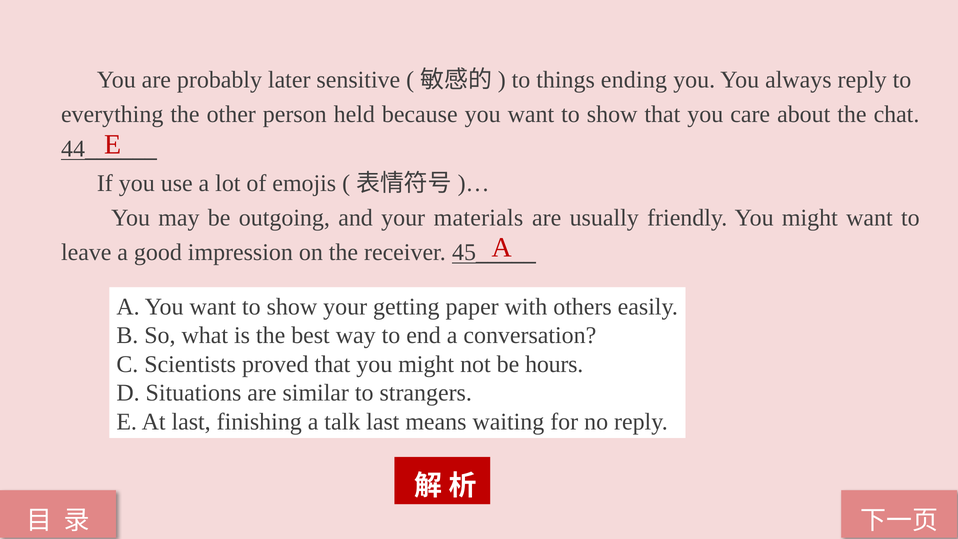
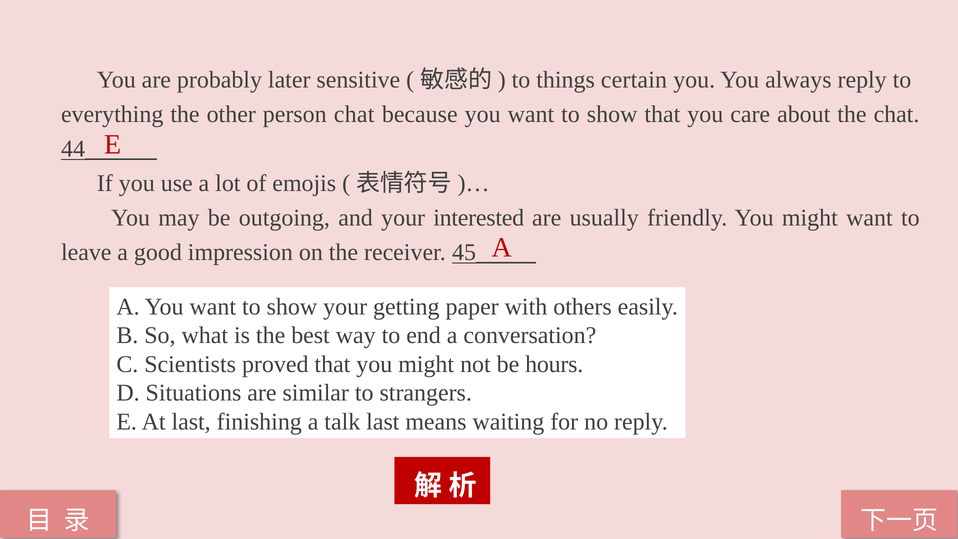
ending: ending -> certain (634, 80)
person held: held -> chat (354, 114)
materials: materials -> interested (479, 218)
